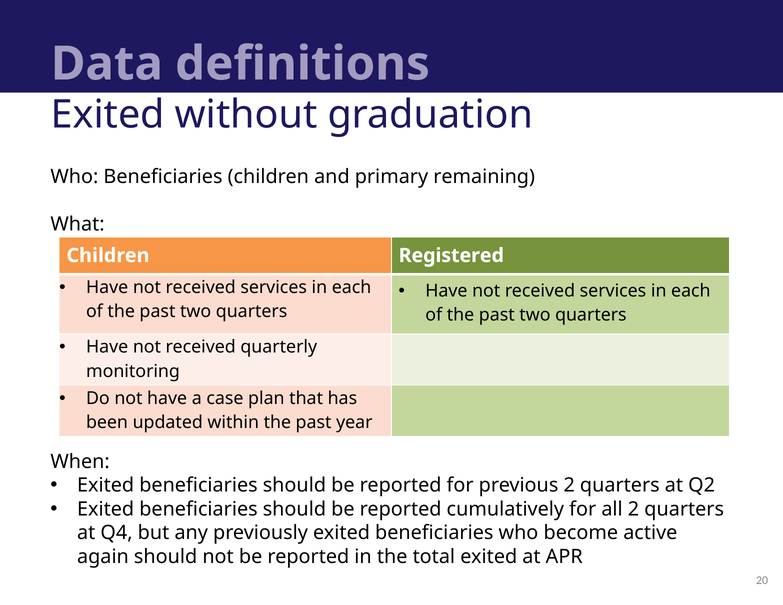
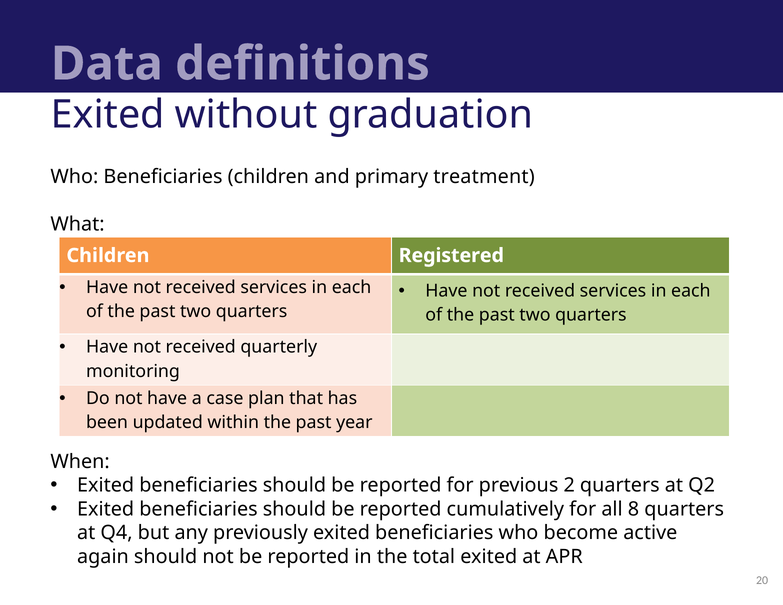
remaining: remaining -> treatment (484, 177)
all 2: 2 -> 8 (633, 509)
